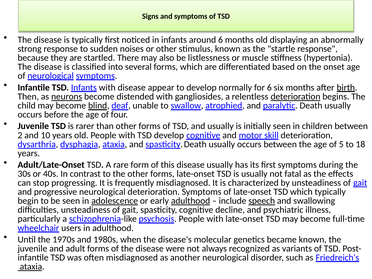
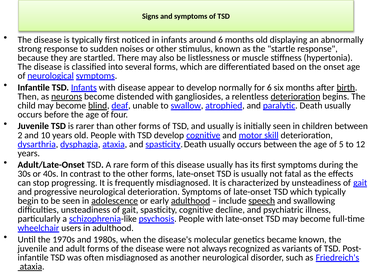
18: 18 -> 12 (360, 144)
